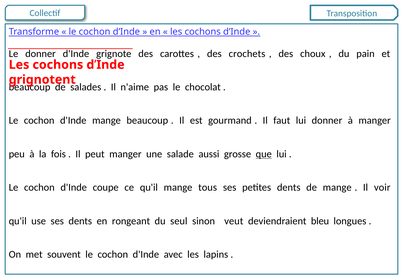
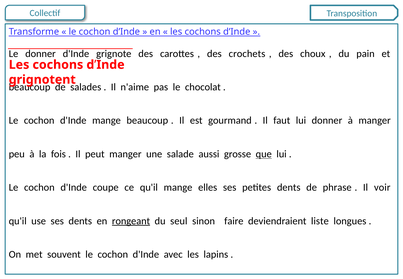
tous: tous -> elles (208, 188)
de mange: mange -> phrase (337, 188)
rongeant underline: none -> present (131, 221)
veut: veut -> faire (234, 221)
bleu: bleu -> liste (320, 221)
